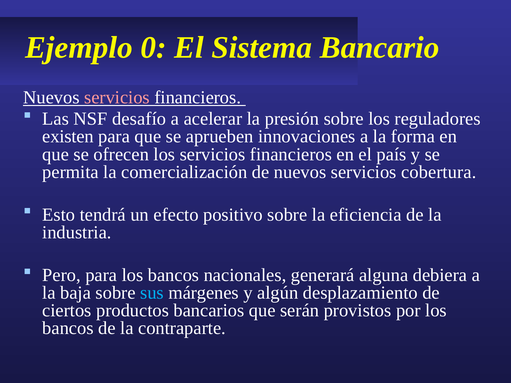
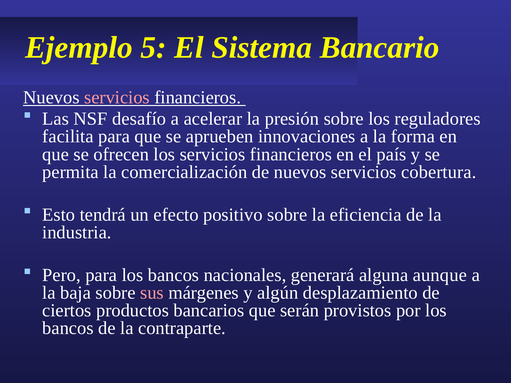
0: 0 -> 5 (153, 48)
existen: existen -> facilita (68, 137)
debiera: debiera -> aunque (440, 275)
sus colour: light blue -> pink (152, 293)
